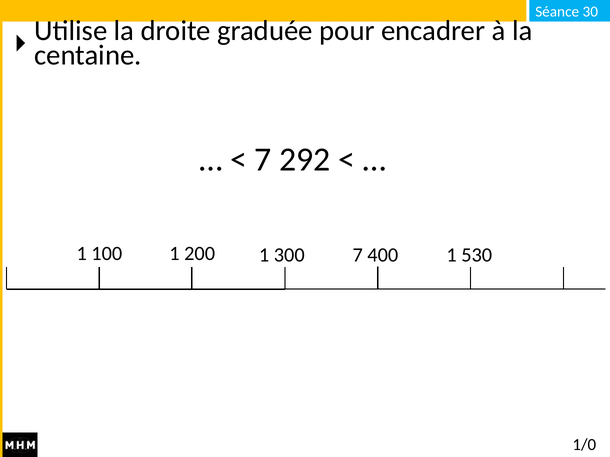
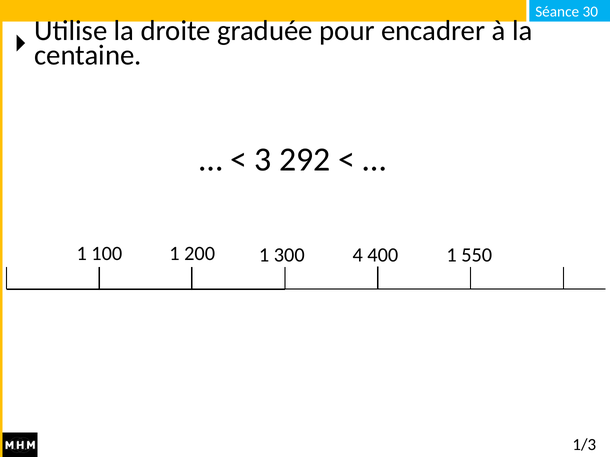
7: 7 -> 3 (263, 160)
300 7: 7 -> 4 (358, 256)
530: 530 -> 550 (477, 256)
1/0: 1/0 -> 1/3 (584, 445)
